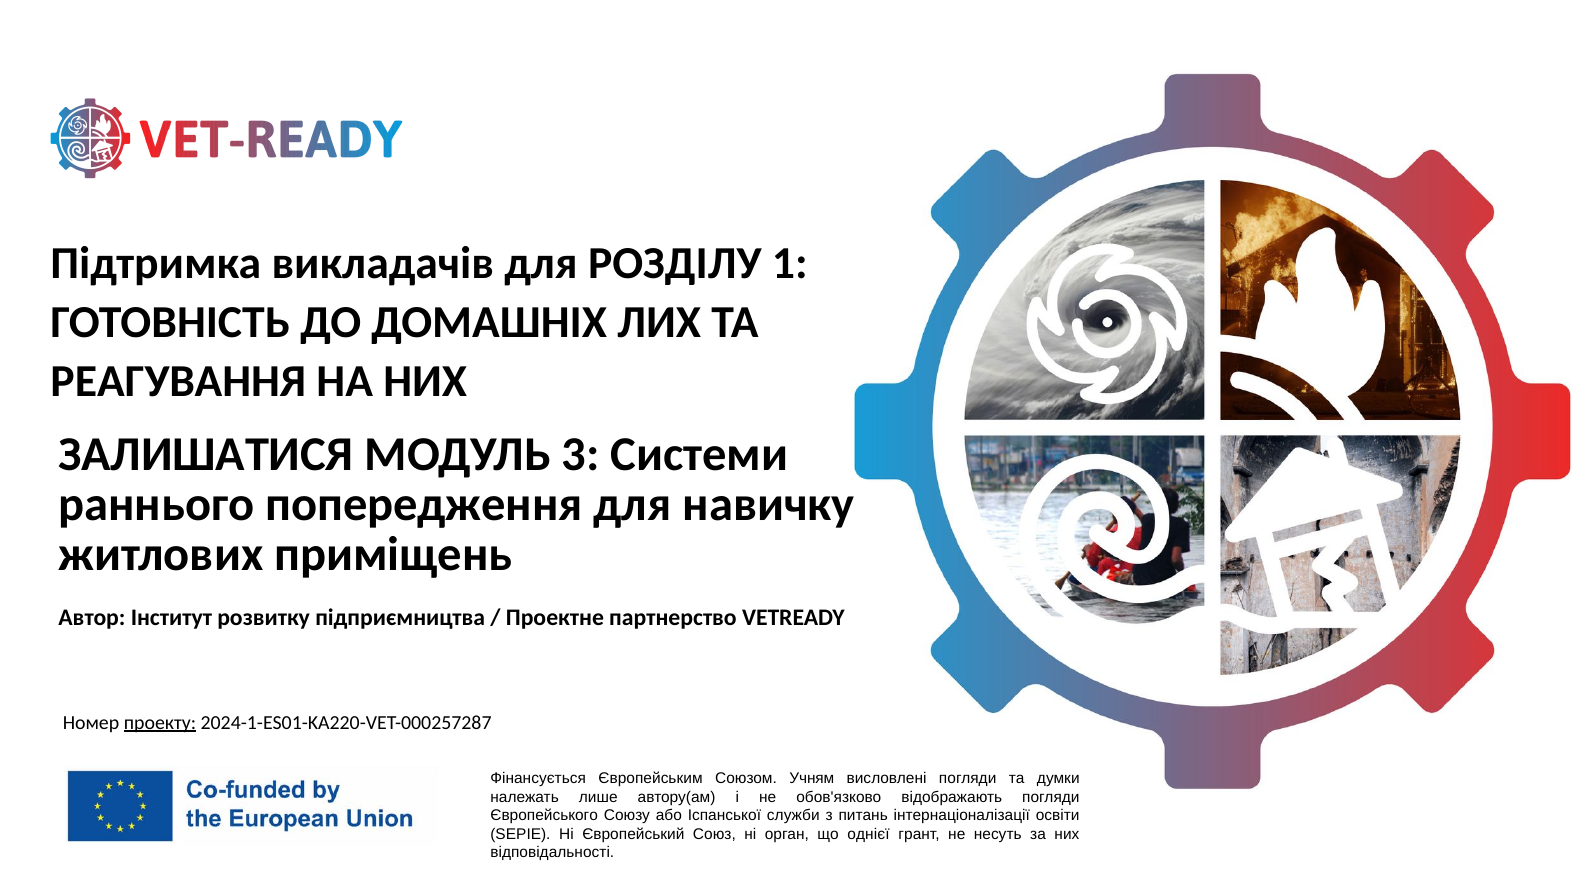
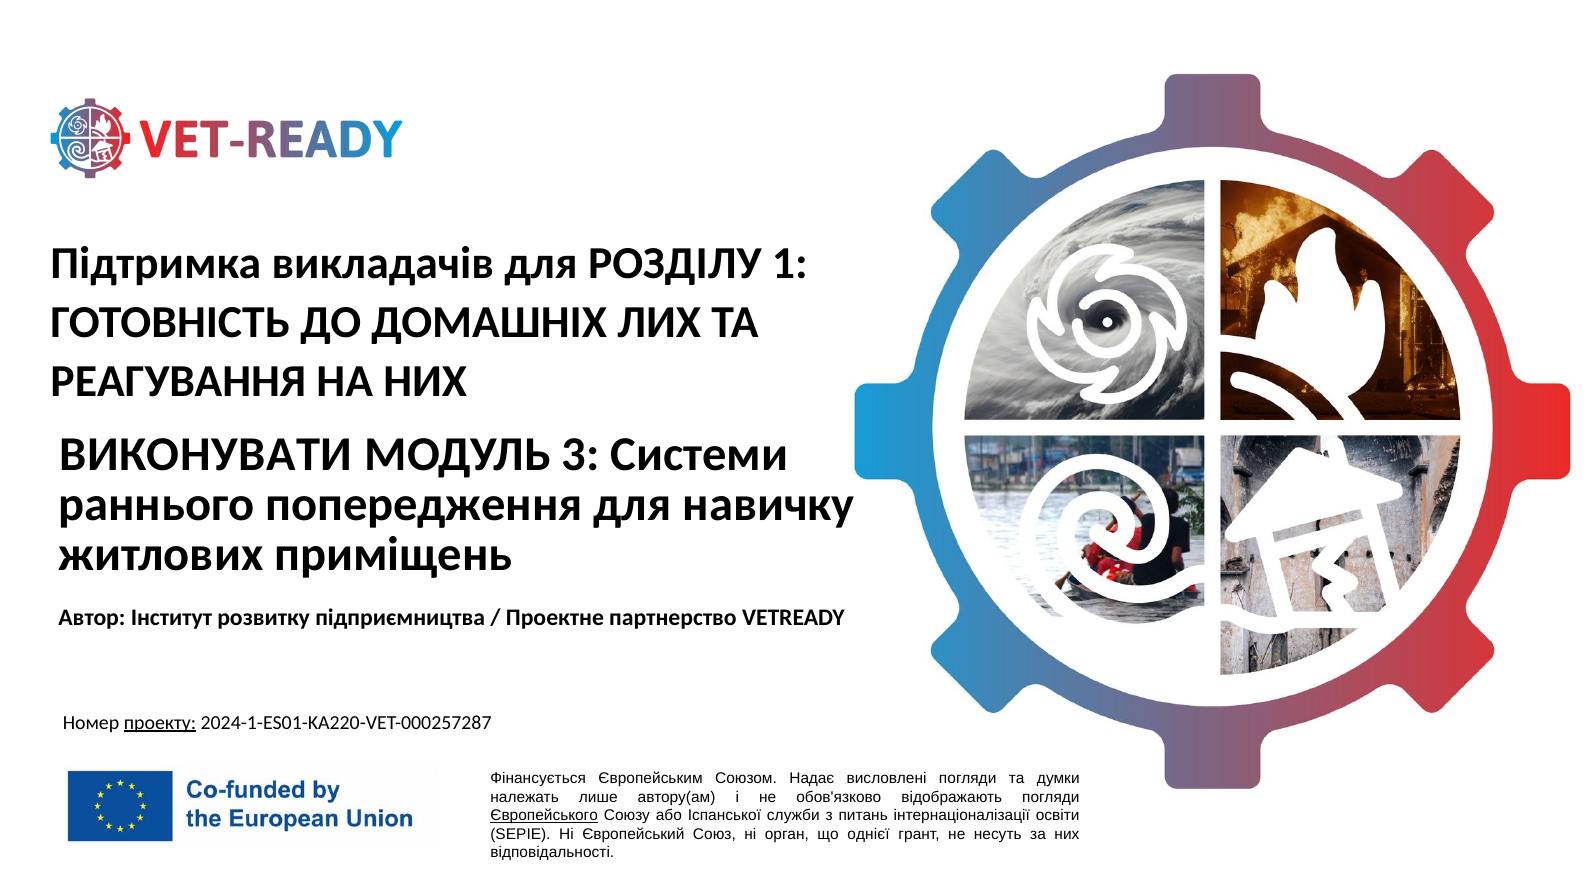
ЗАЛИШАТИСЯ: ЗАЛИШАТИСЯ -> ВИКОНУВАТИ (206, 454)
Учням: Учням -> Надає (812, 779)
Європейського underline: none -> present (544, 816)
